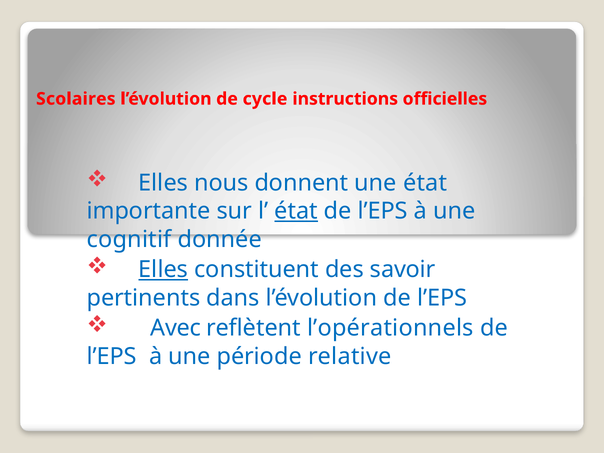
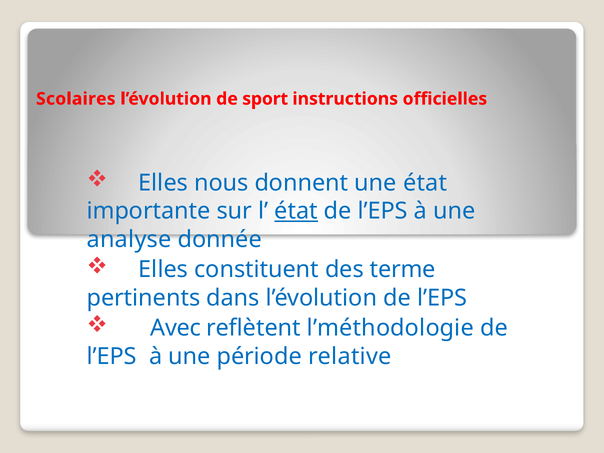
cycle: cycle -> sport (265, 99)
cognitif: cognitif -> analyse (129, 239)
Elles underline: present -> none (163, 270)
savoir: savoir -> terme (403, 270)
l’opérationnels: l’opérationnels -> l’méthodologie (390, 328)
